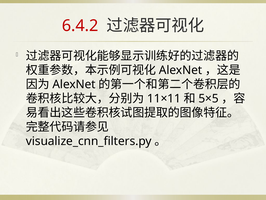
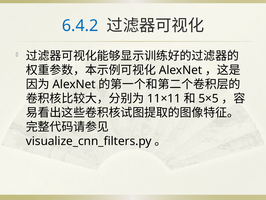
6.4.2 colour: red -> blue (80, 26)
